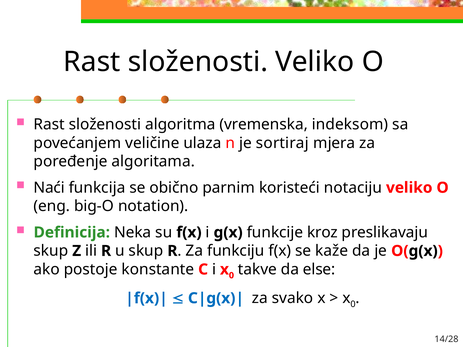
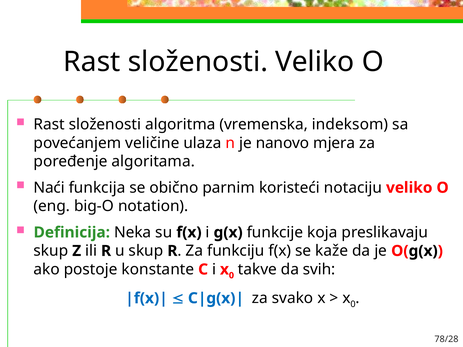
sortiraj: sortiraj -> nanovo (283, 143)
kroz: kroz -> koja (322, 233)
else: else -> svih (319, 270)
14/28: 14/28 -> 78/28 (446, 339)
